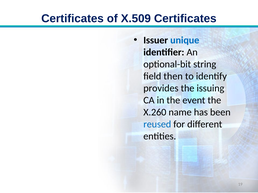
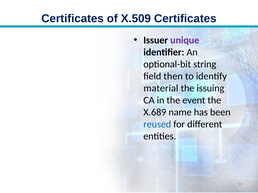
unique colour: blue -> purple (185, 40)
provides: provides -> material (161, 88)
X.260: X.260 -> X.689 (155, 113)
